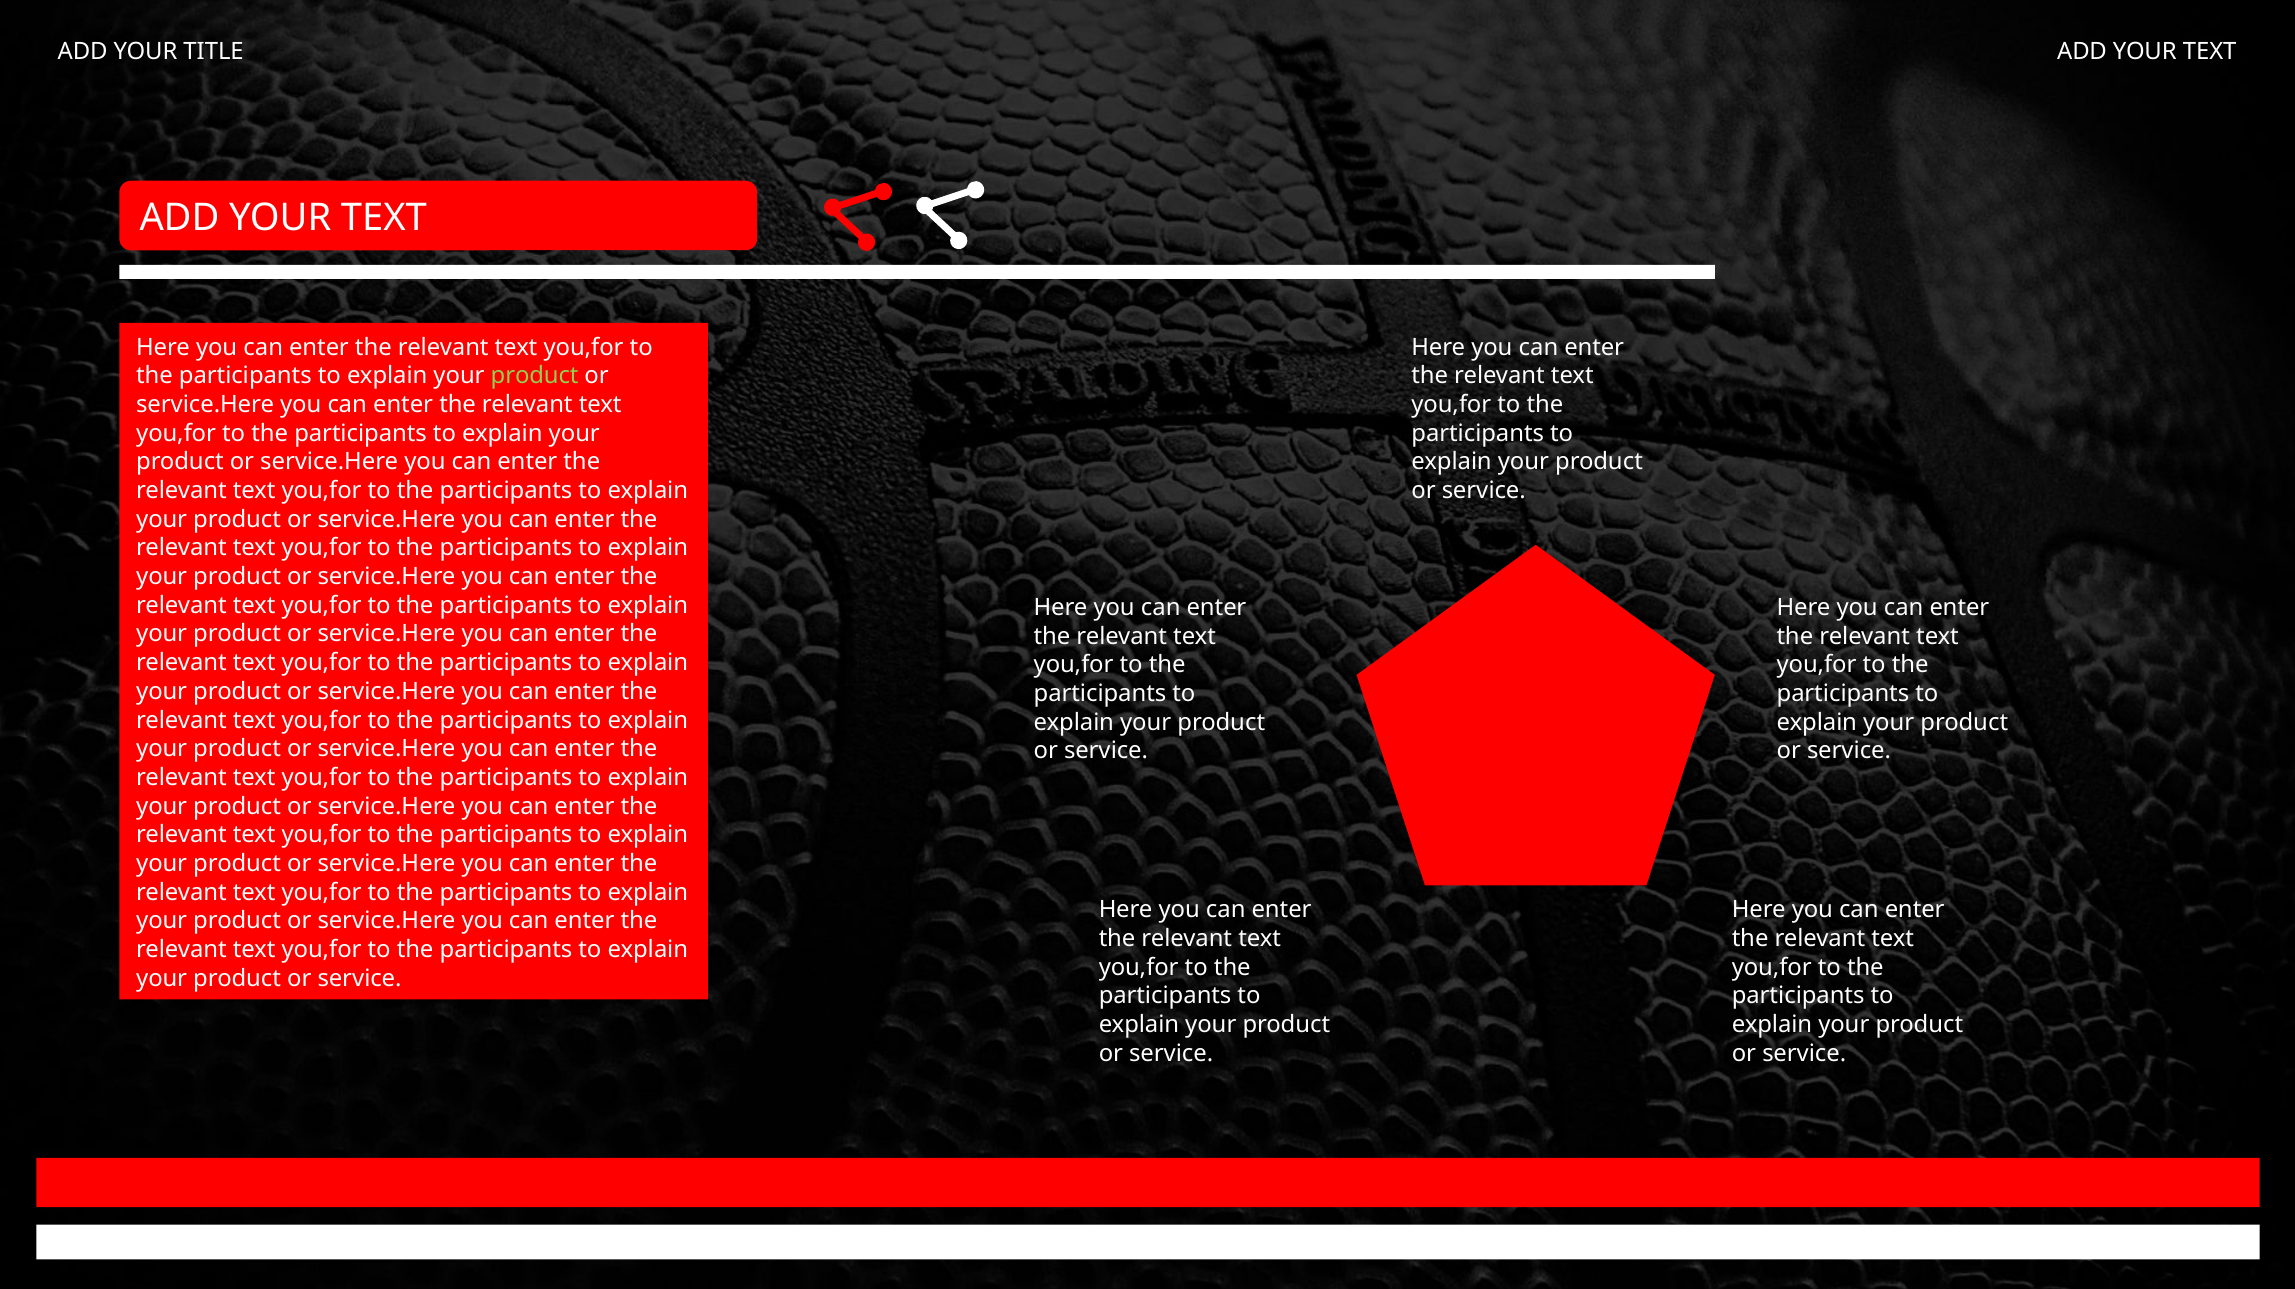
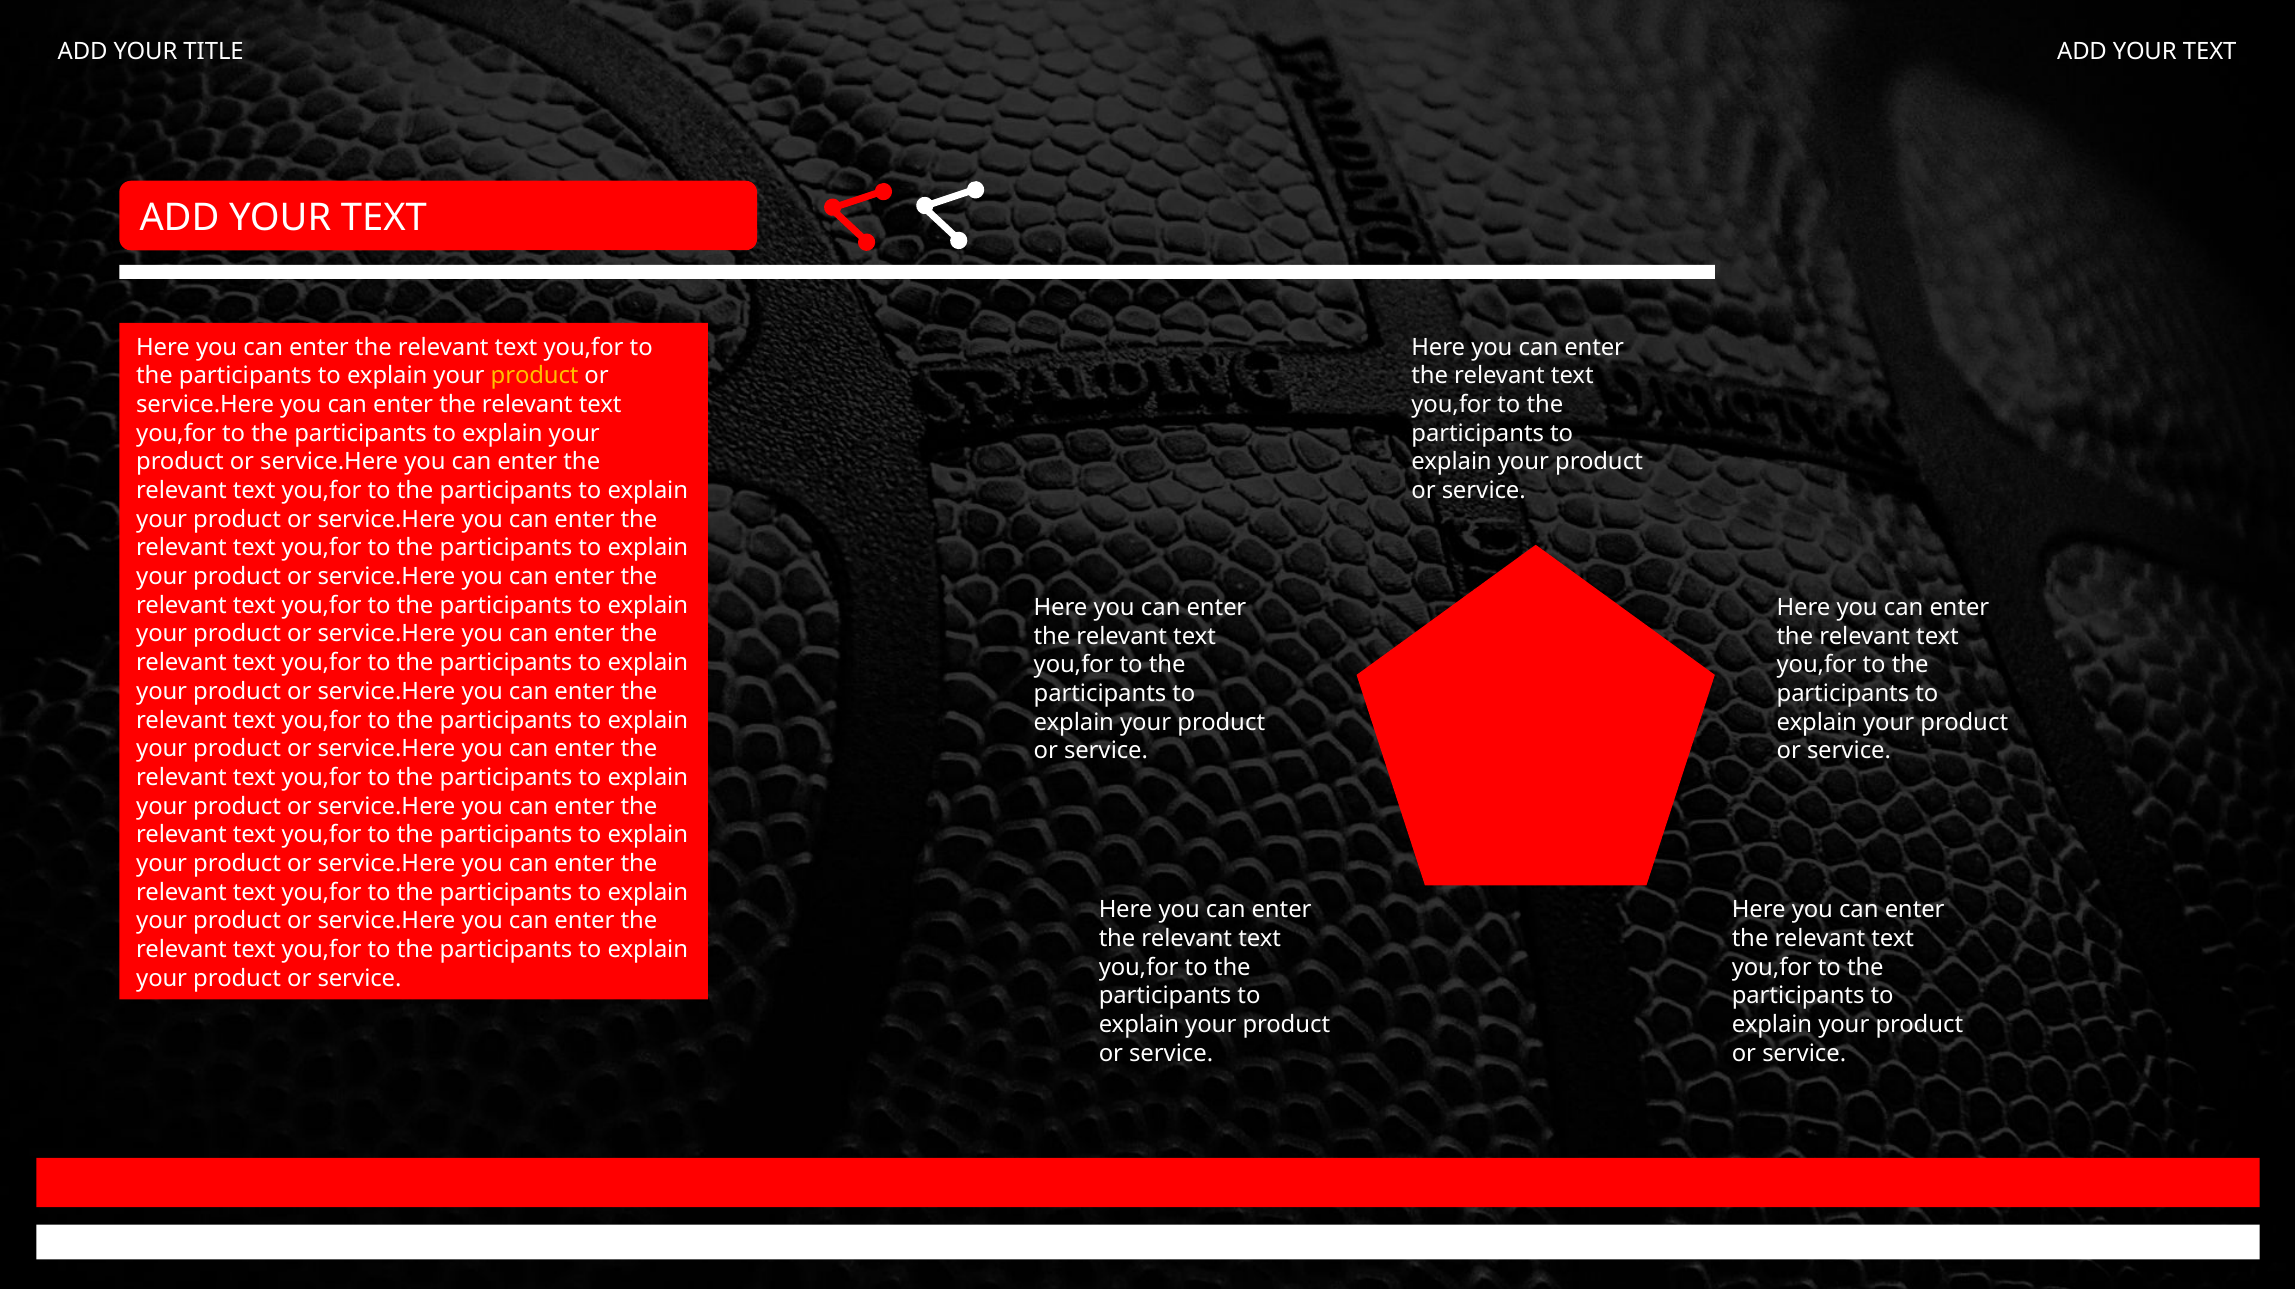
product colour: light green -> yellow (535, 376)
